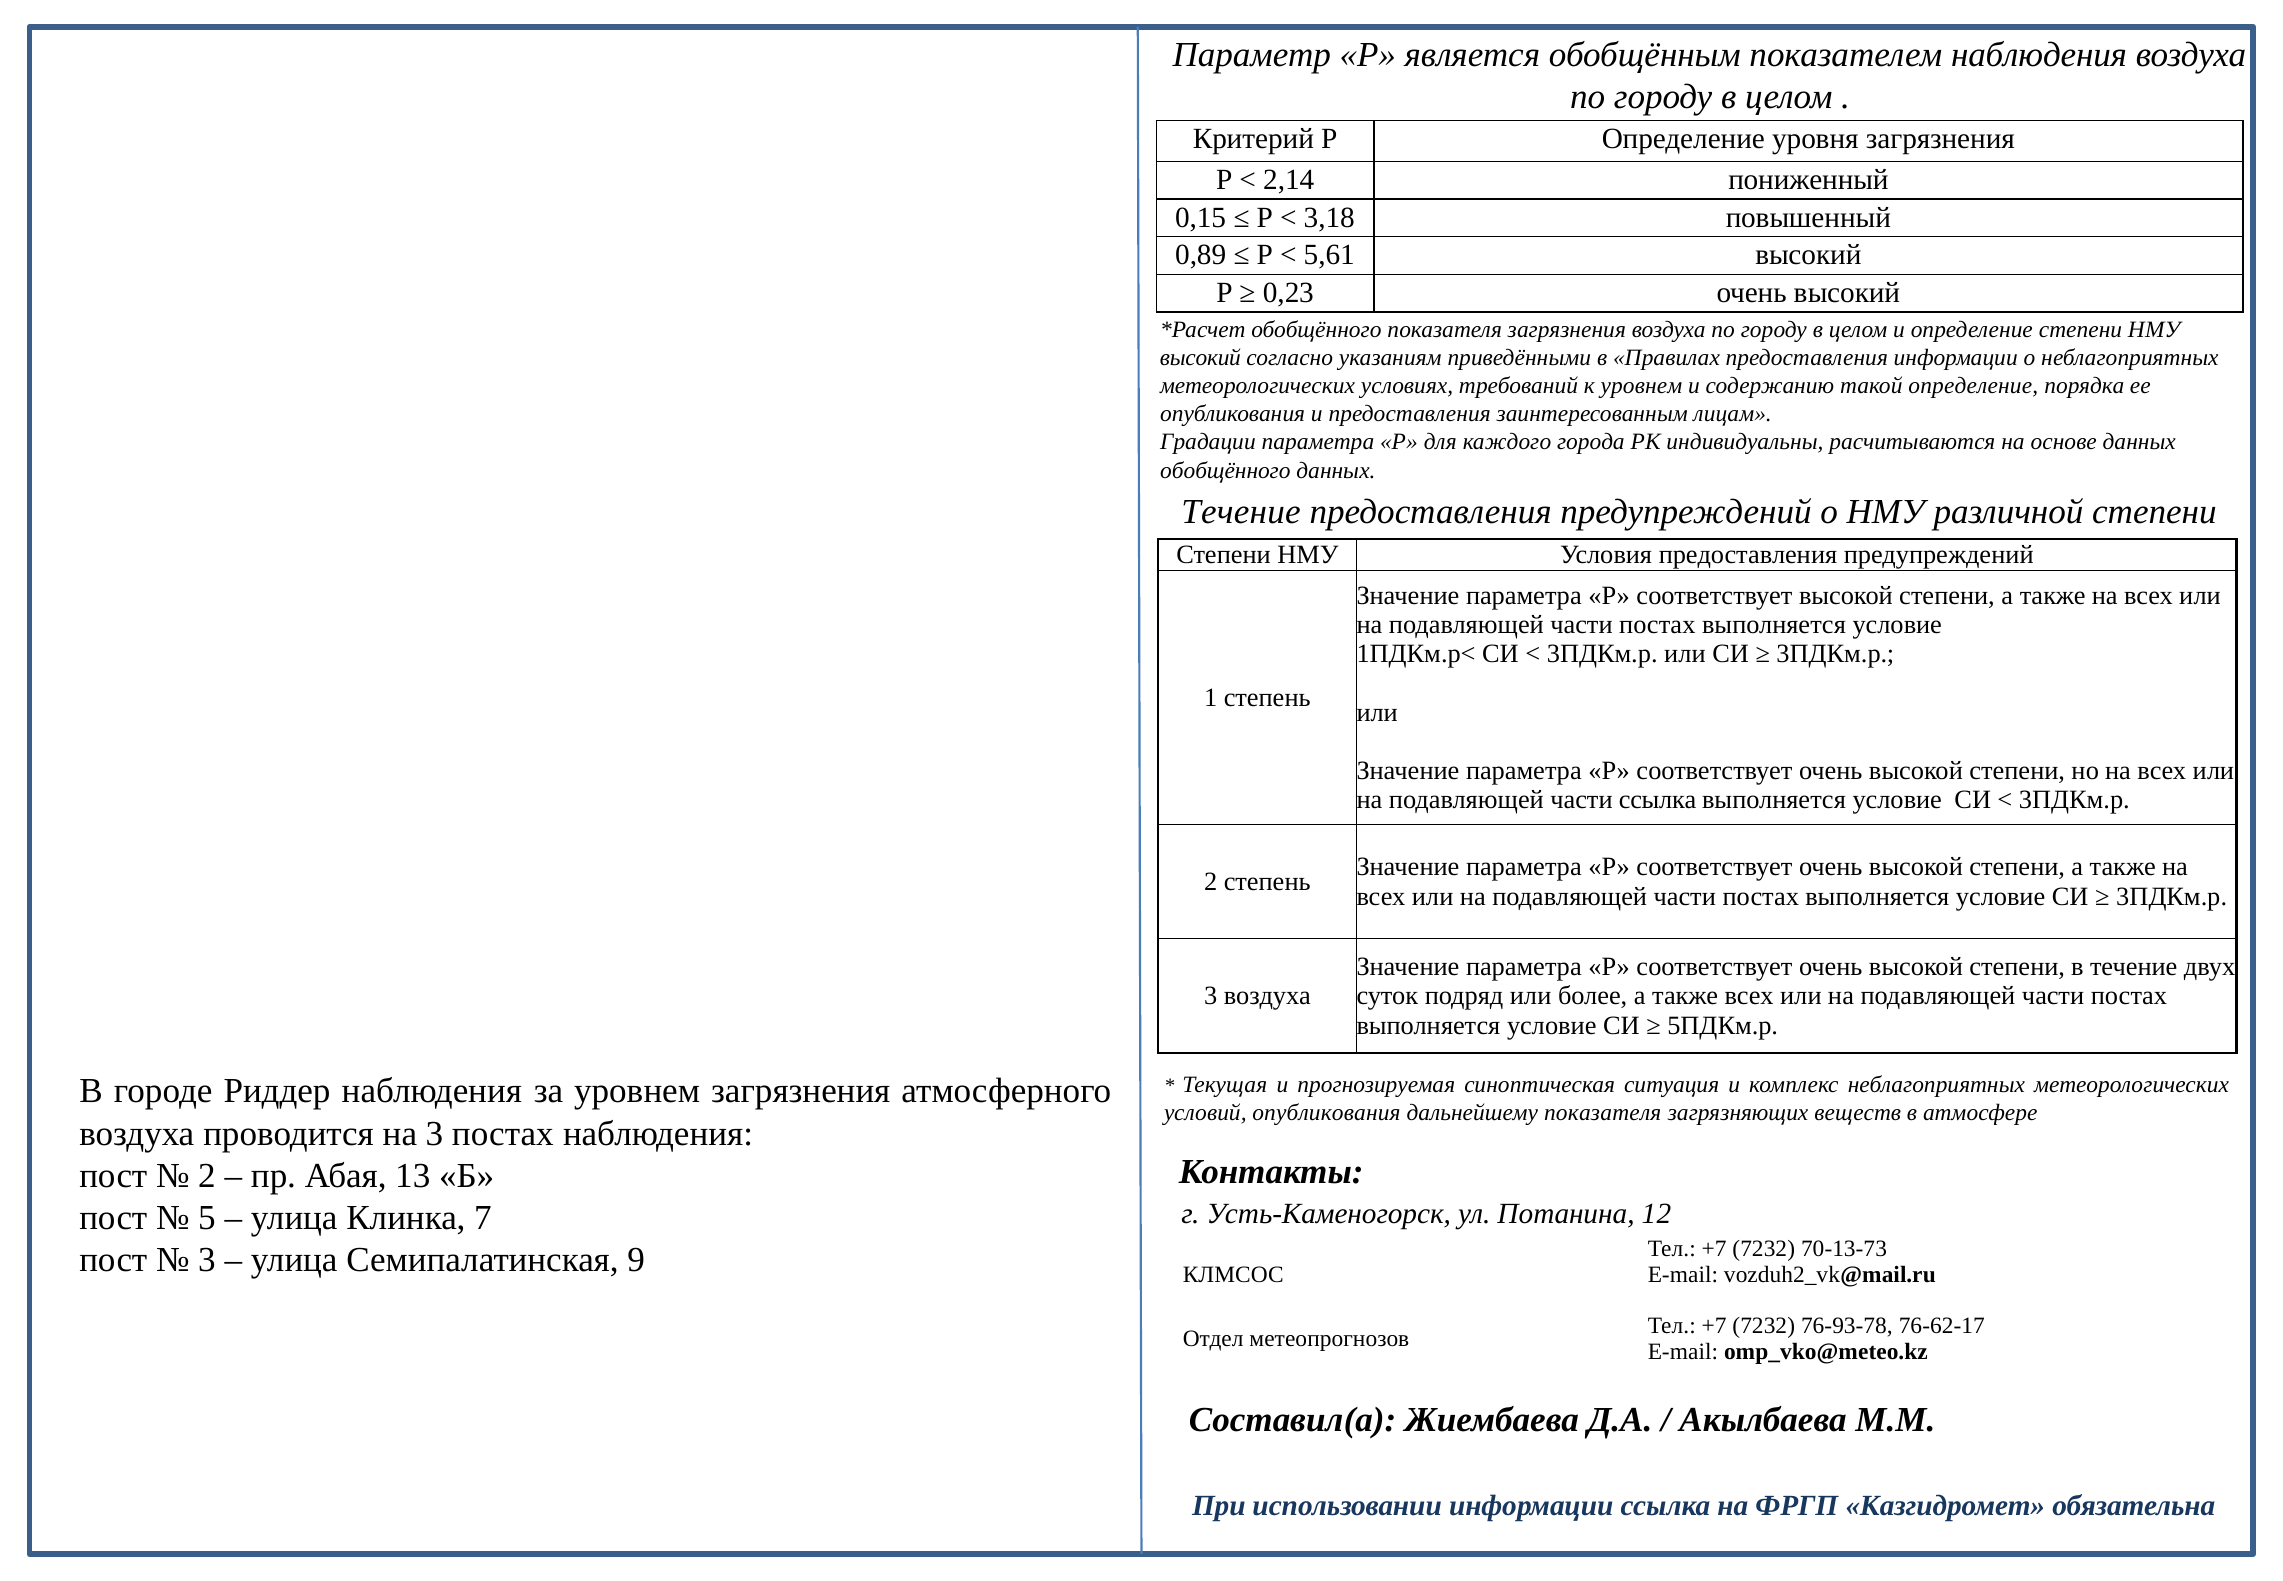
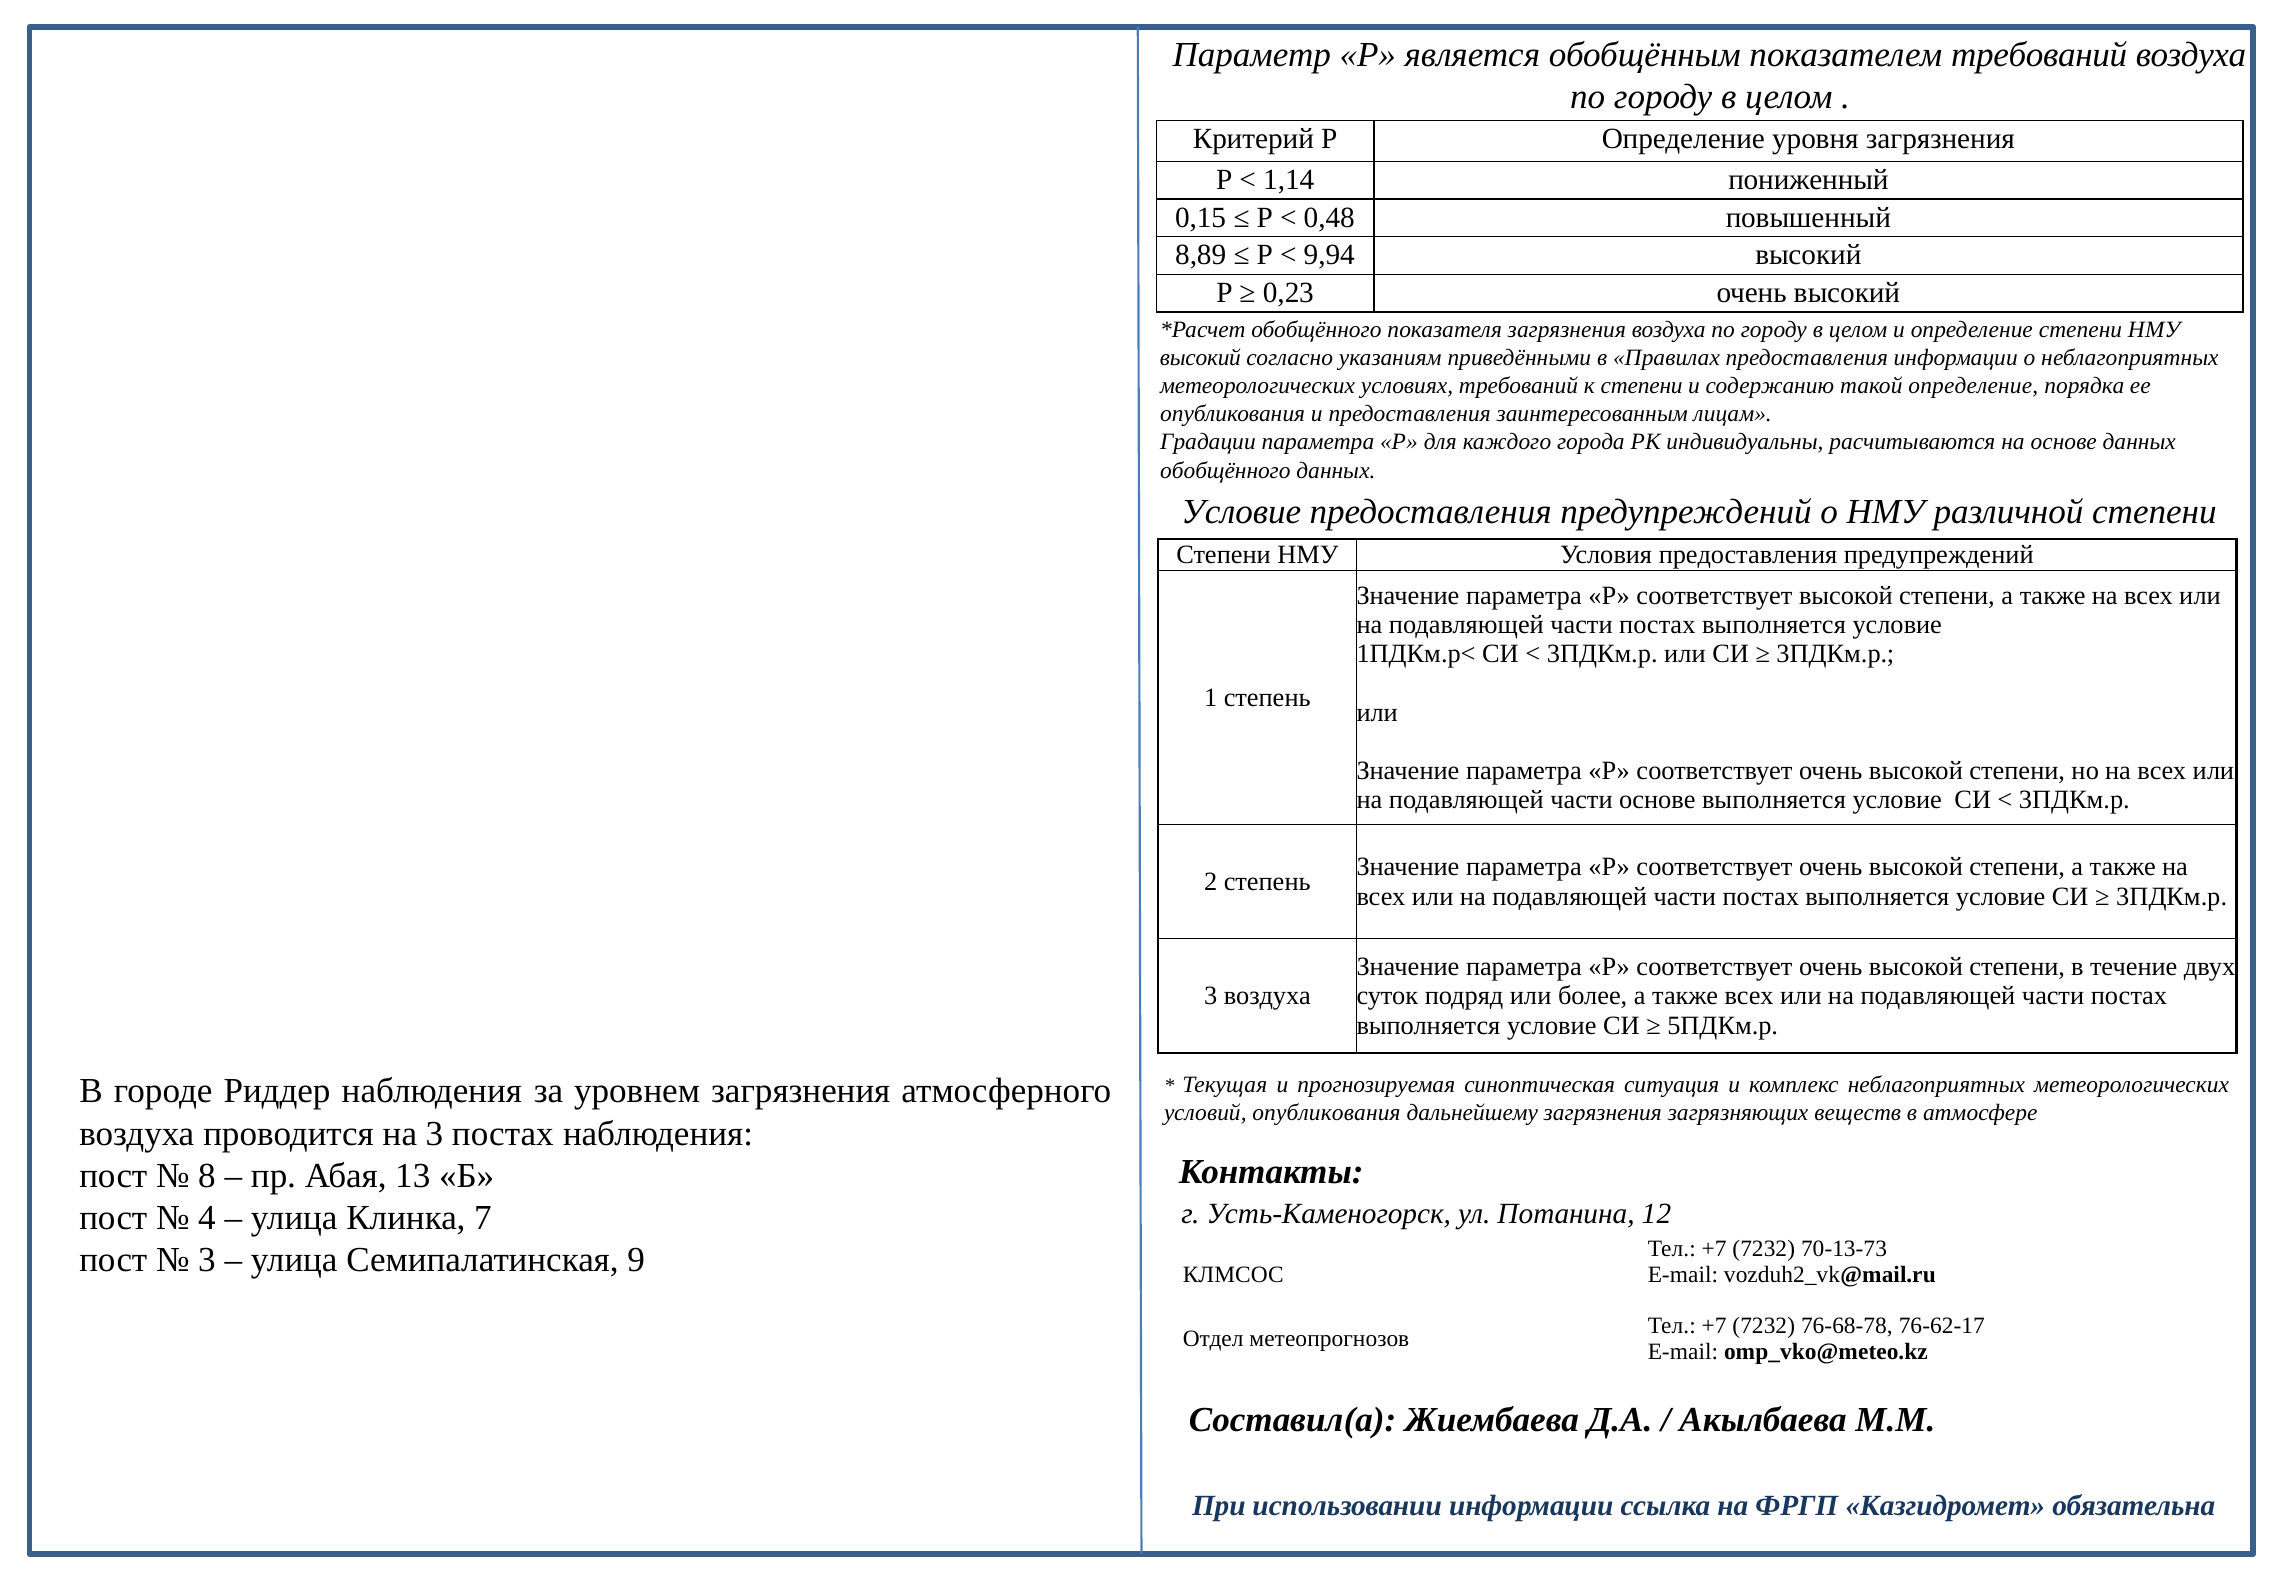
показателем наблюдения: наблюдения -> требований (2039, 55)
2,14: 2,14 -> 1,14 (1289, 180)
3,18: 3,18 -> 0,48 (1329, 217)
0,89: 0,89 -> 8,89 (1201, 255)
5,61: 5,61 -> 9,94 (1329, 255)
к уровнем: уровнем -> степени (1642, 386)
Течение: Течение -> Условие (1241, 512)
части ссылка: ссылка -> основе (1657, 800)
дальнейшему показателя: показателя -> загрязнения (1603, 1112)
2: 2 -> 8 (207, 1175)
5: 5 -> 4 (207, 1217)
76-93-78: 76-93-78 -> 76-68-78 (1847, 1325)
